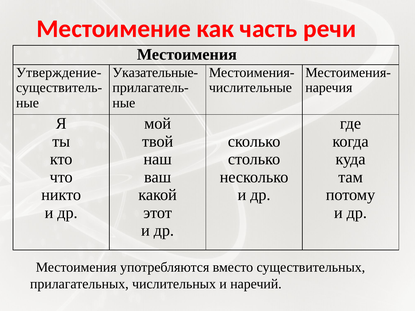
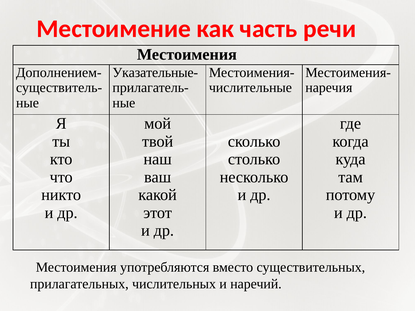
Утверждение-: Утверждение- -> Дополнением- (59, 73)
